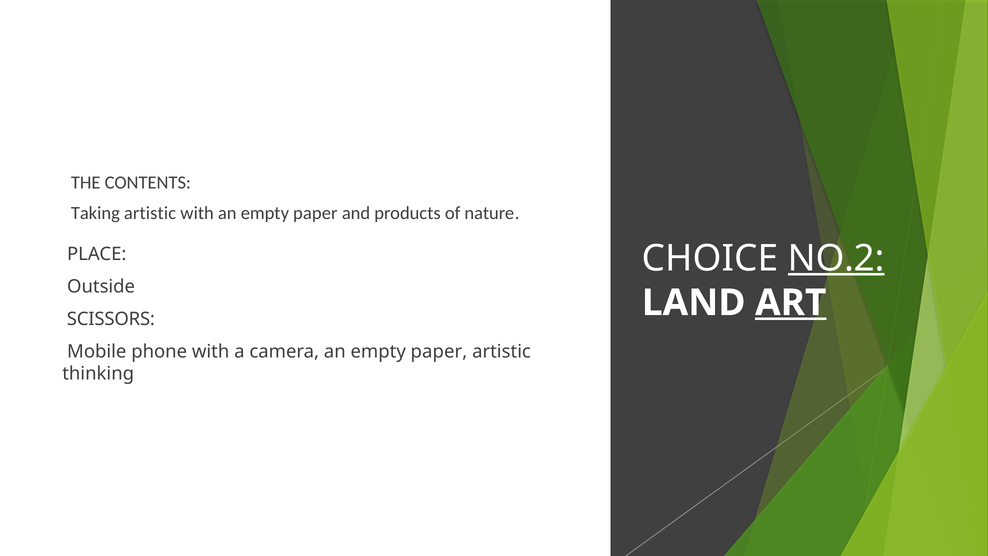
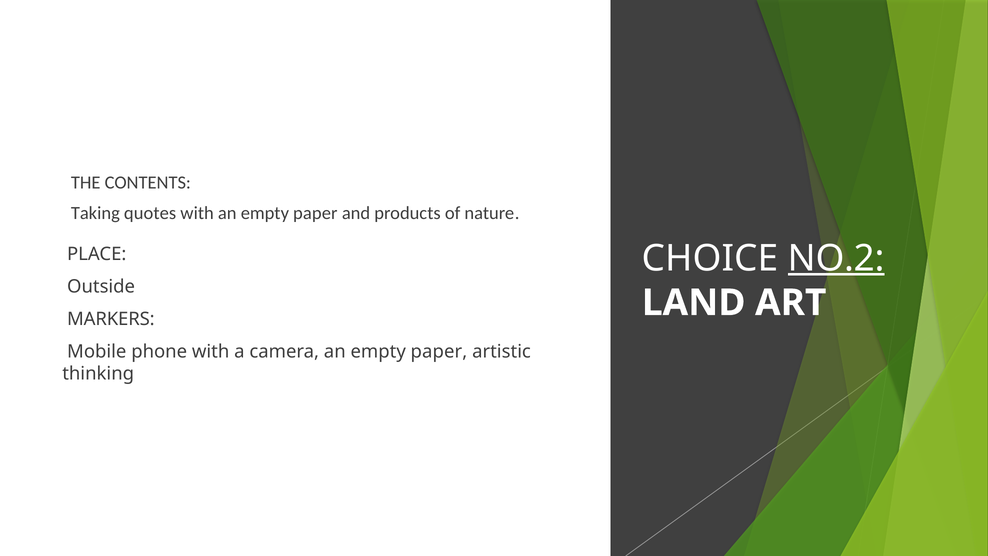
Taking artistic: artistic -> quotes (150, 213)
ART underline: present -> none (791, 303)
SCISSORS: SCISSORS -> MARKERS (111, 319)
